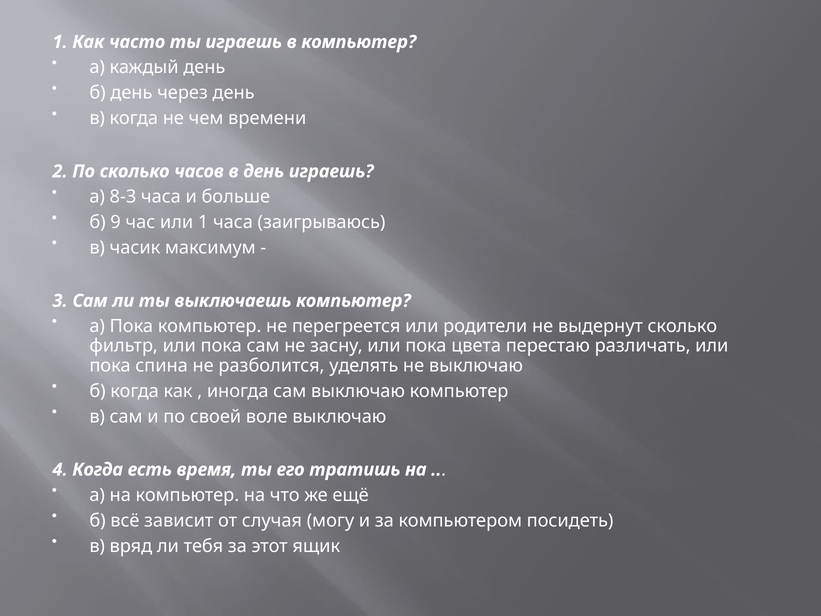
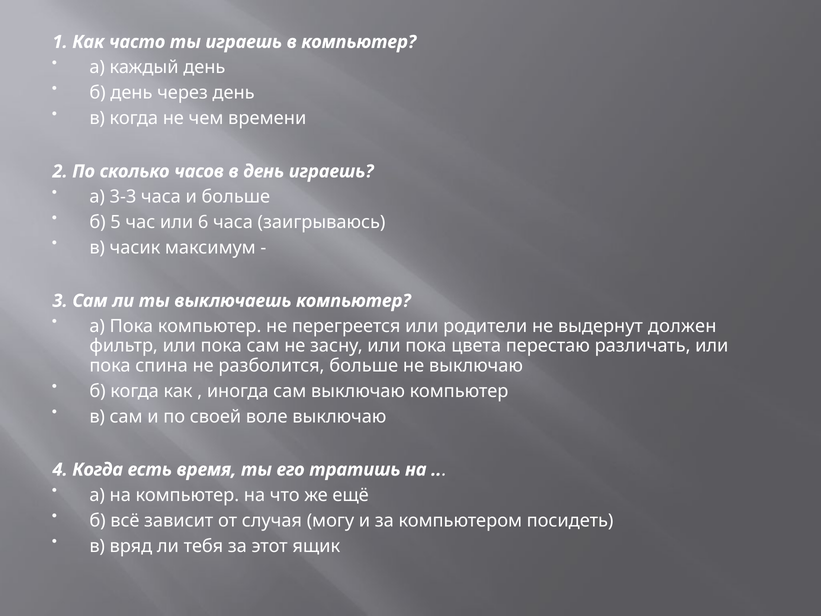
8-3: 8-3 -> 3-3 (123, 197)
9: 9 -> 5 (116, 222)
или 1: 1 -> 6 (203, 222)
выдернут сколько: сколько -> должен (682, 326)
разболится уделять: уделять -> больше (364, 366)
